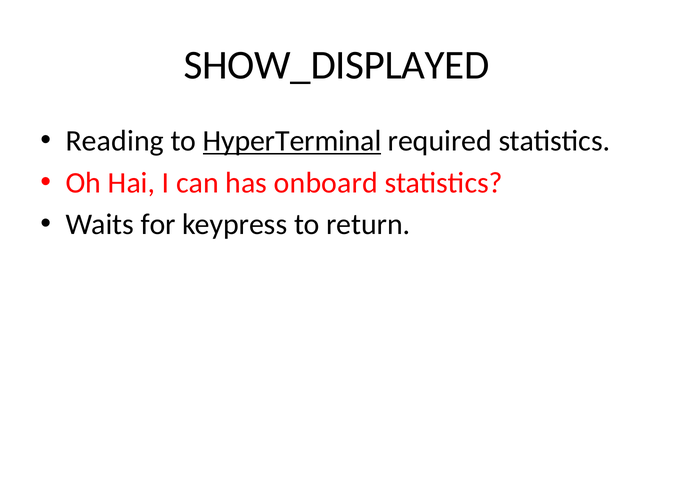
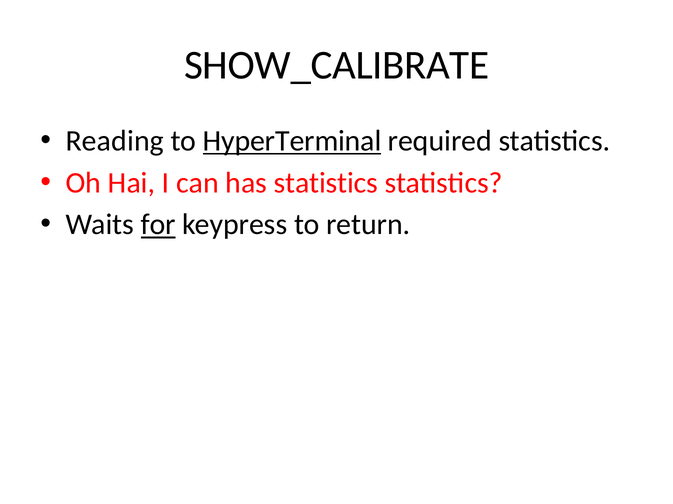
SHOW_DISPLAYED: SHOW_DISPLAYED -> SHOW_CALIBRATE (337, 65)
has onboard: onboard -> statistics (326, 183)
for underline: none -> present (158, 225)
